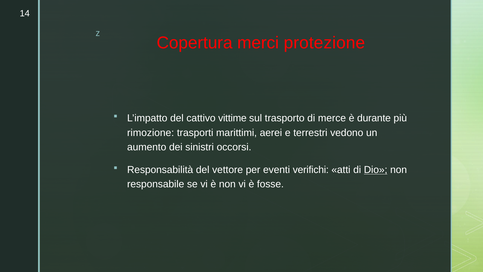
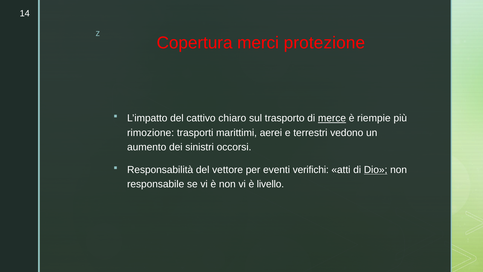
vittime: vittime -> chiaro (232, 118)
merce underline: none -> present (332, 118)
durante: durante -> riempie (374, 118)
fosse: fosse -> livello (270, 184)
